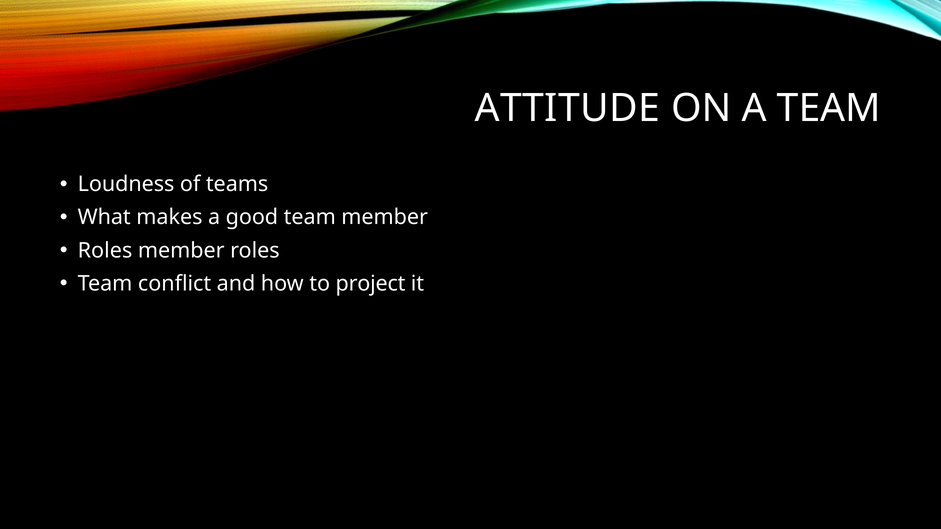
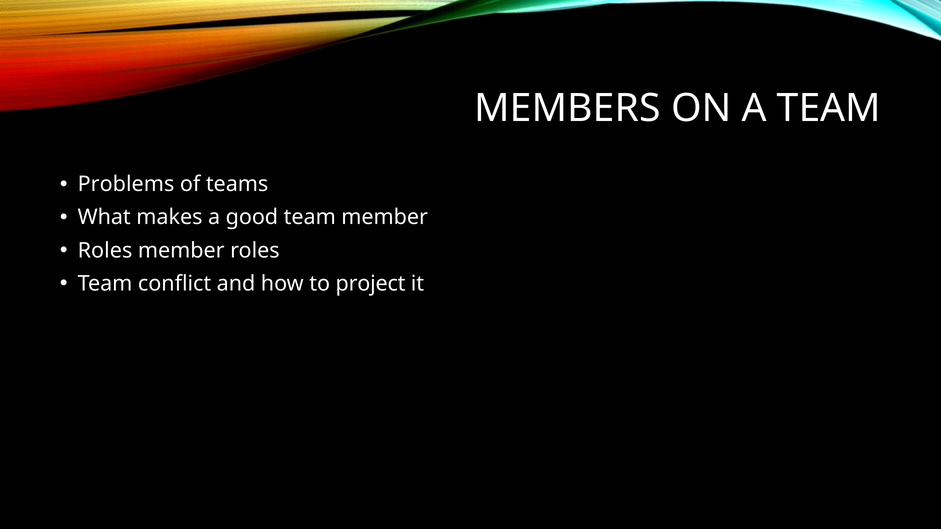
ATTITUDE: ATTITUDE -> MEMBERS (568, 109)
Loudness: Loudness -> Problems (126, 184)
